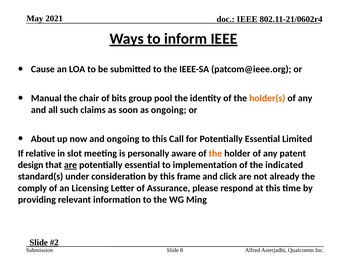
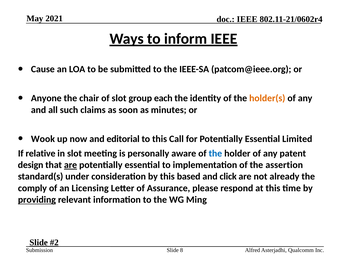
Manual: Manual -> Anyone (46, 98)
of bits: bits -> slot (119, 98)
pool: pool -> each (163, 98)
as ongoing: ongoing -> minutes (169, 109)
About: About -> Wook (43, 138)
and ongoing: ongoing -> editorial (123, 138)
the colour: orange -> blue (215, 153)
indicated: indicated -> assertion (284, 164)
frame: frame -> based (189, 176)
providing underline: none -> present (37, 199)
